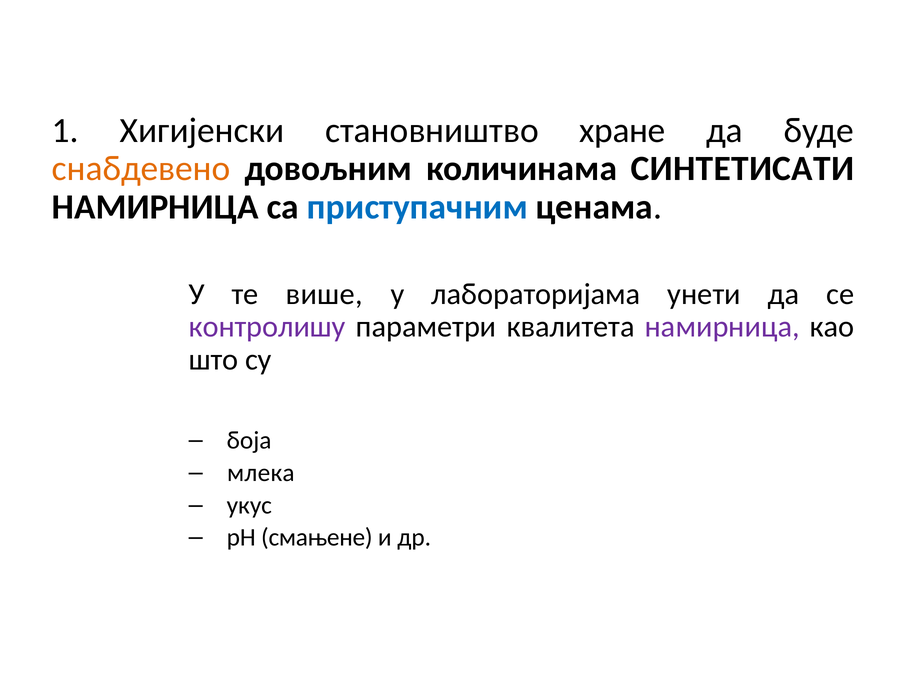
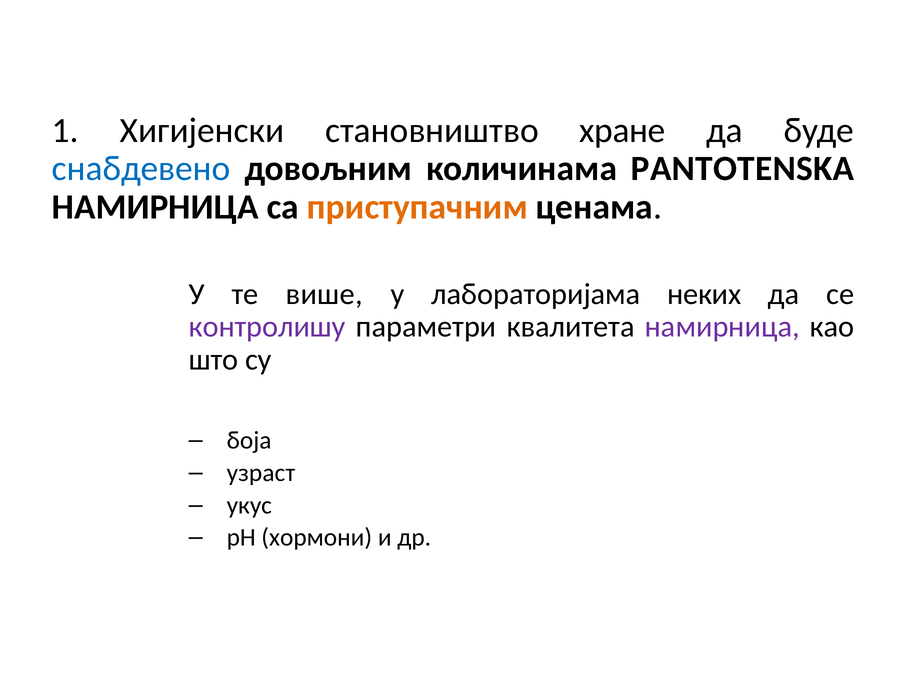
снабдевено colour: orange -> blue (141, 169)
СИНТЕТИСАТИ: СИНТЕТИСАТИ -> PANTOTENSKA (743, 169)
приступачним colour: blue -> orange (417, 207)
унети: унети -> неких (704, 294)
млека: млека -> узраст (261, 473)
смањене: смањене -> хормони (317, 538)
